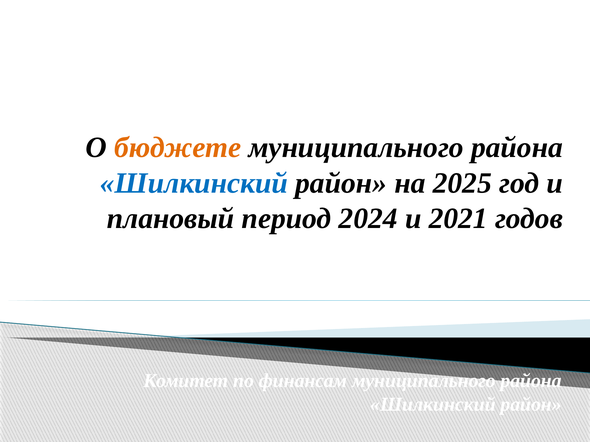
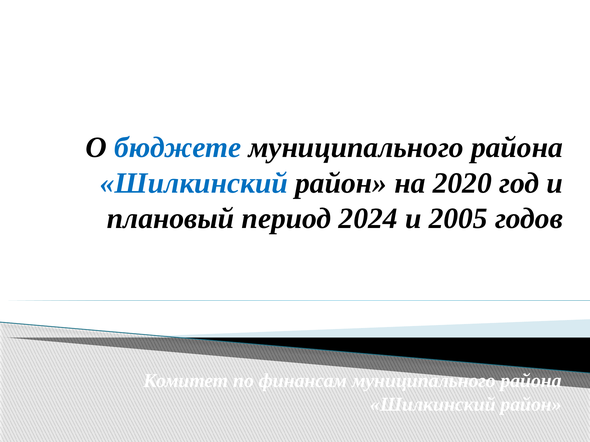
бюджете colour: orange -> blue (178, 148)
2025: 2025 -> 2020 (462, 183)
2021: 2021 -> 2005 (458, 219)
